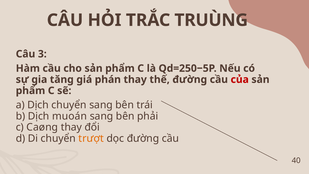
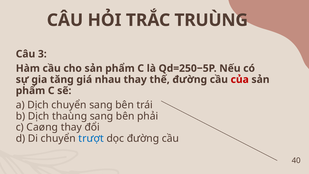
phán: phán -> nhau (108, 79)
muoán: muoán -> thaùng (70, 116)
trượt colour: orange -> blue (91, 138)
